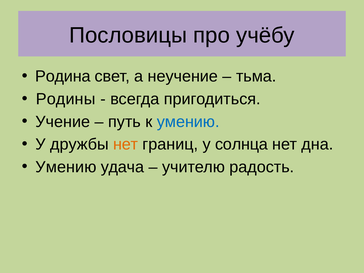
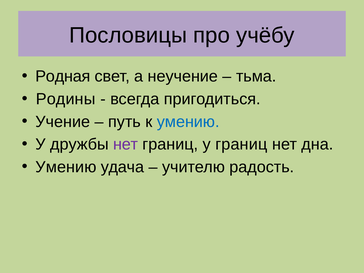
Родина: Родина -> Родная (63, 76)
нет colour: orange -> purple (126, 144)
у солнца: солнца -> границ (241, 144)
